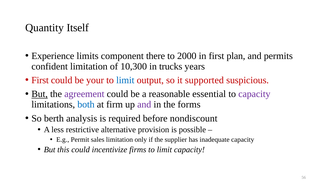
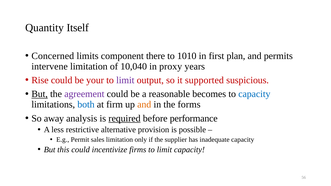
Experience: Experience -> Concerned (53, 56)
2000: 2000 -> 1010 (187, 56)
confident: confident -> intervene (50, 66)
10,300: 10,300 -> 10,040 (134, 66)
trucks: trucks -> proxy (171, 66)
First: First -> Rise (40, 80)
limit colour: blue -> purple (125, 80)
essential: essential -> becomes (209, 94)
capacity colour: purple -> blue (254, 94)
and colour: purple -> orange (144, 105)
berth: berth -> away (54, 118)
required underline: none -> present (124, 118)
nondiscount: nondiscount -> performance (194, 118)
